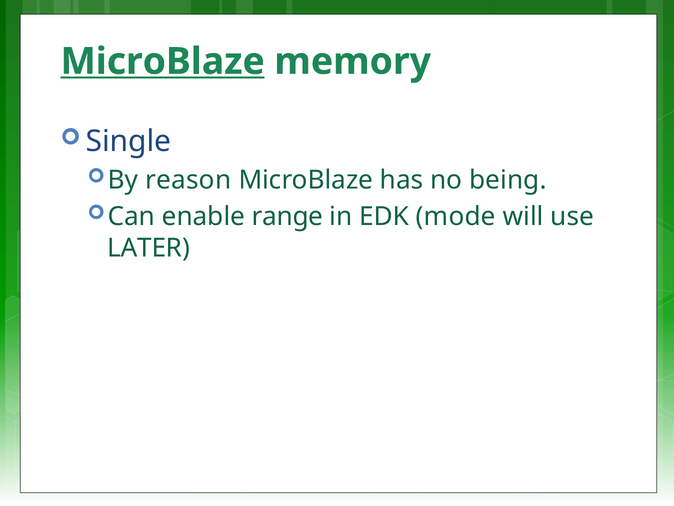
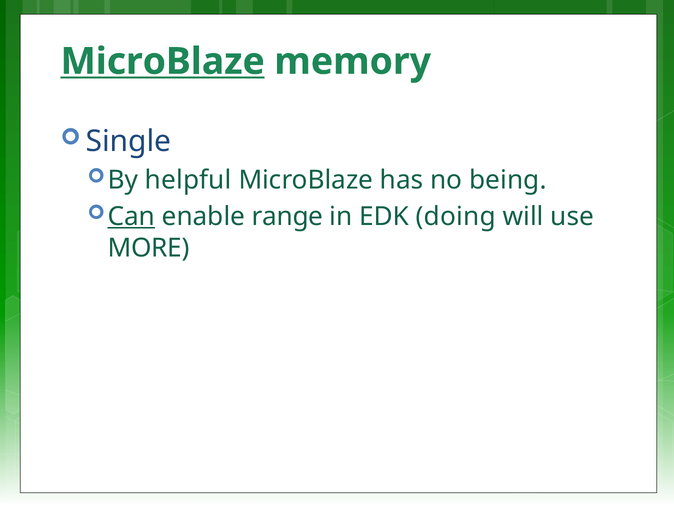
reason: reason -> helpful (188, 180)
Can underline: none -> present (131, 216)
mode: mode -> doing (456, 216)
LATER: LATER -> MORE (149, 248)
